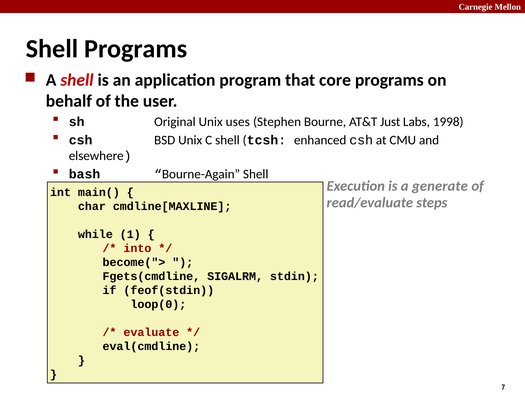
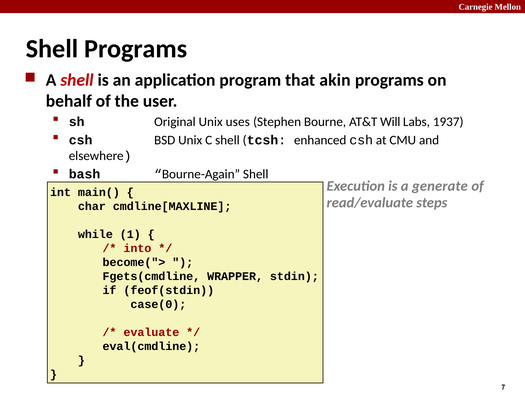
core: core -> akin (335, 80)
Just: Just -> Will (390, 122)
1998: 1998 -> 1937 (448, 122)
SIGALRM: SIGALRM -> WRAPPER (235, 276)
loop(0: loop(0 -> case(0 (158, 304)
